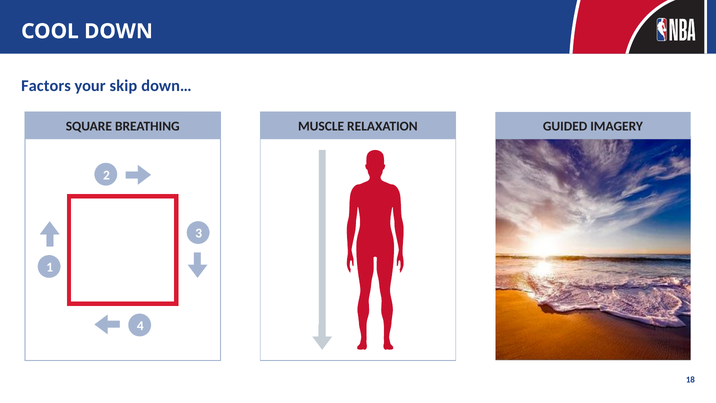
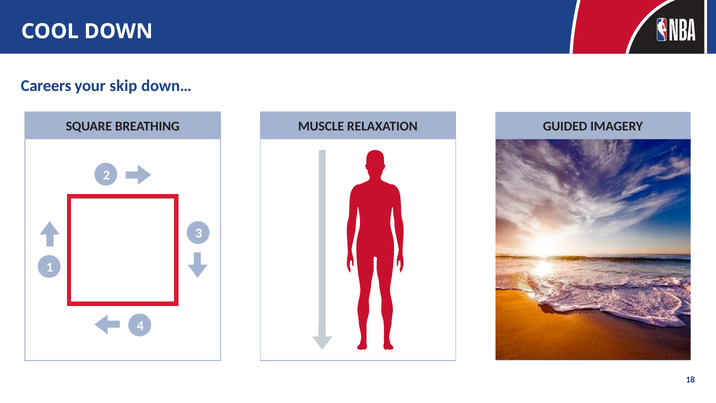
Factors: Factors -> Careers (46, 86)
